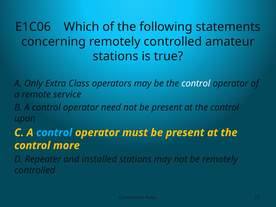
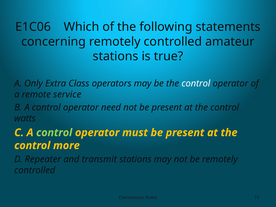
upon: upon -> watts (25, 118)
control colour: light blue -> light green (54, 133)
installed: installed -> transmit (99, 159)
